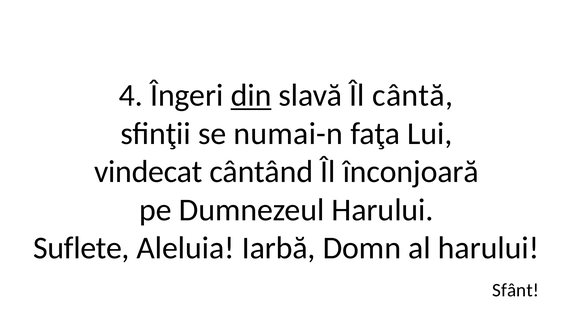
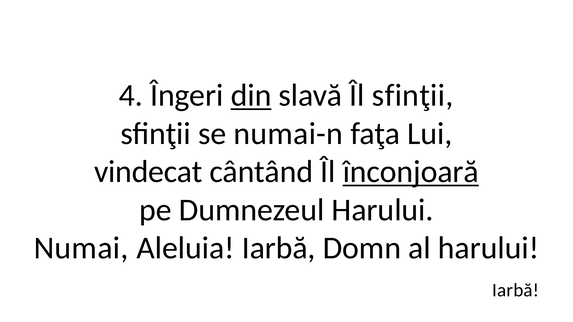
Îl cântă: cântă -> sfinţii (413, 96)
înconjoară underline: none -> present (411, 172)
Suflete: Suflete -> Numai (81, 248)
Sfânt: Sfânt -> Iarbă (516, 291)
